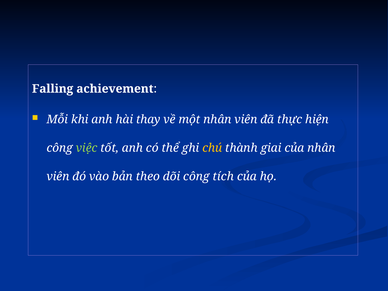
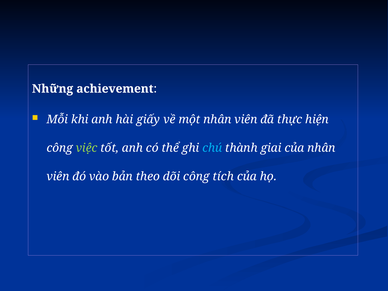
Falling: Falling -> Những (53, 89)
thay: thay -> giấy (148, 120)
chú colour: yellow -> light blue (212, 148)
